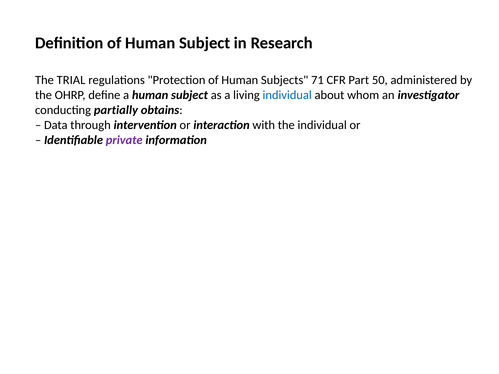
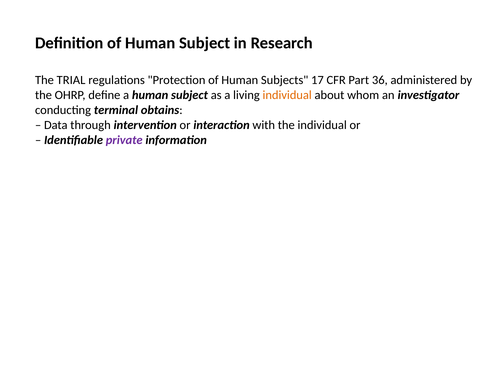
71: 71 -> 17 (317, 80)
50: 50 -> 36 (380, 80)
individual colour: blue -> orange (287, 95)
partially: partially -> terminal (116, 110)
